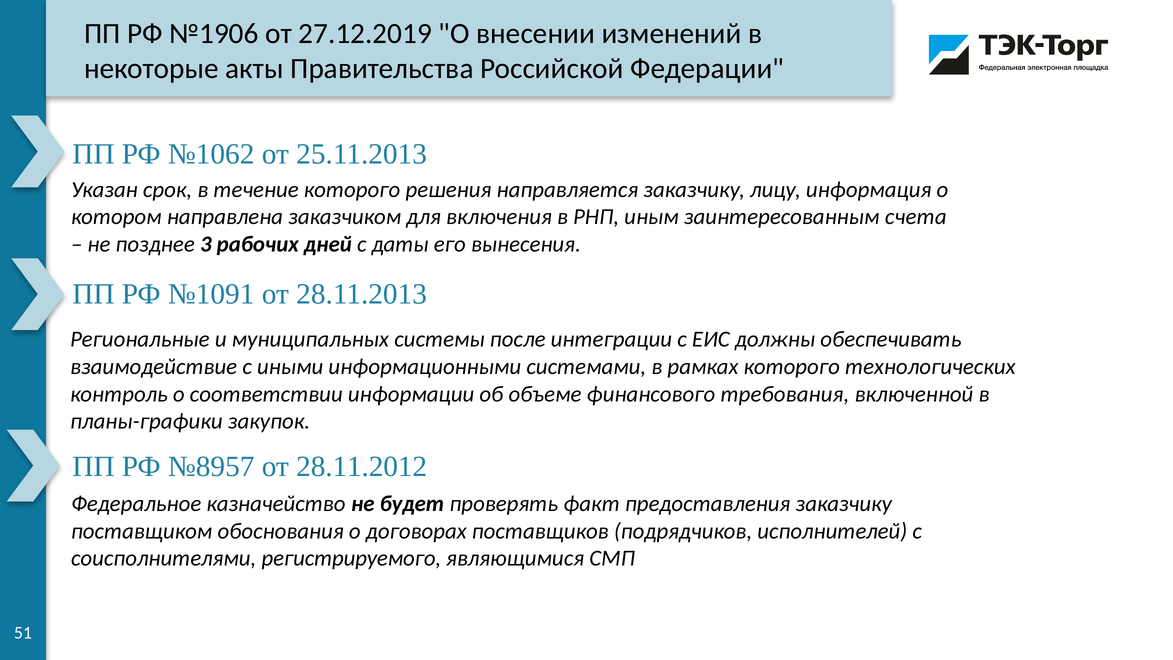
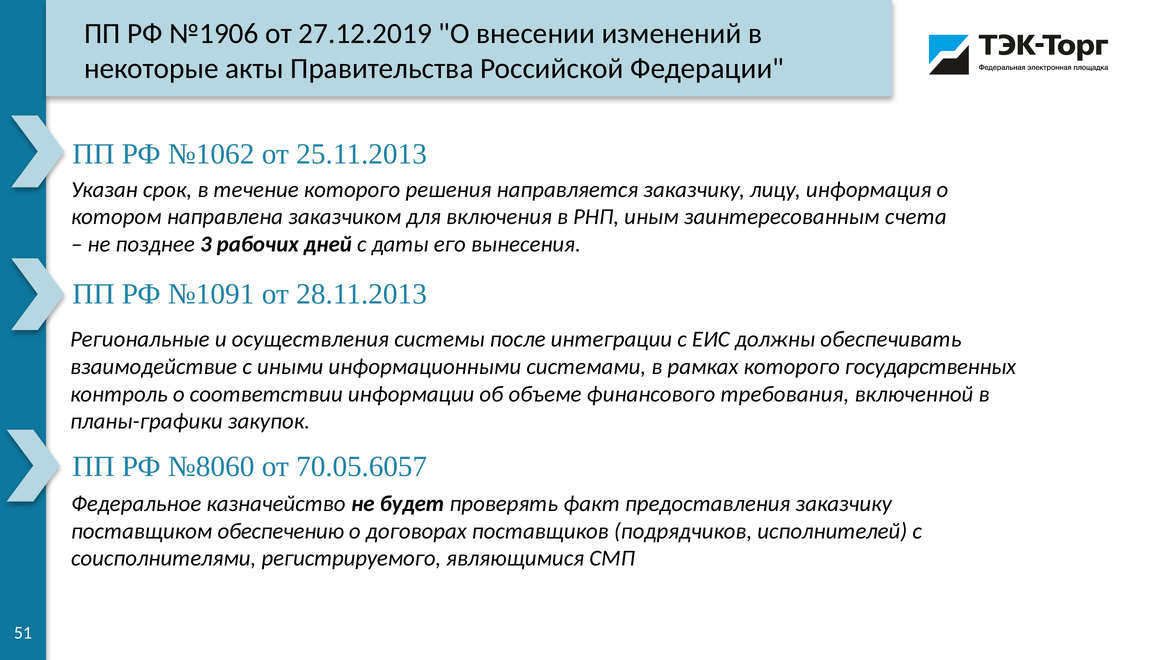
муниципальных: муниципальных -> осуществления (310, 339)
технологических: технологических -> государственных (930, 367)
№8957: №8957 -> №8060 (211, 467)
28.11.2012: 28.11.2012 -> 70.05.6057 (362, 467)
обоснования: обоснования -> обеспечению (281, 531)
